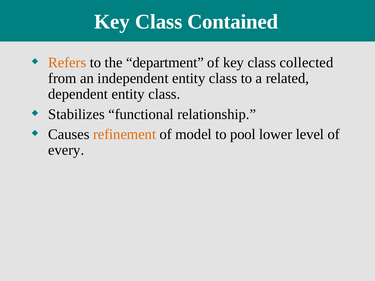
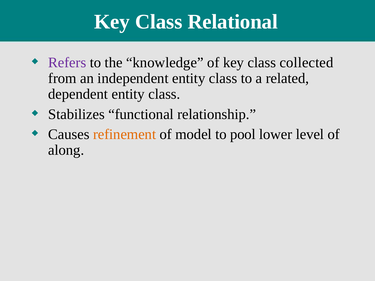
Contained: Contained -> Relational (233, 22)
Refers colour: orange -> purple (67, 63)
department: department -> knowledge (165, 63)
every: every -> along (66, 150)
